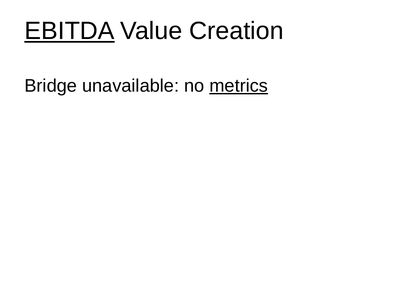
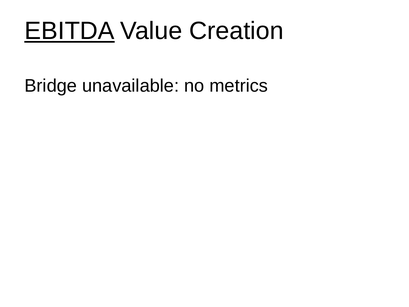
metrics underline: present -> none (239, 86)
